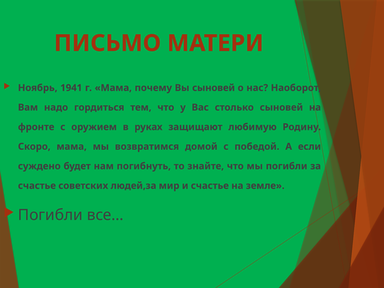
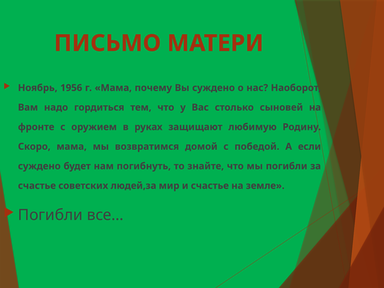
1941: 1941 -> 1956 (71, 88)
Вы сыновей: сыновей -> суждено (214, 88)
